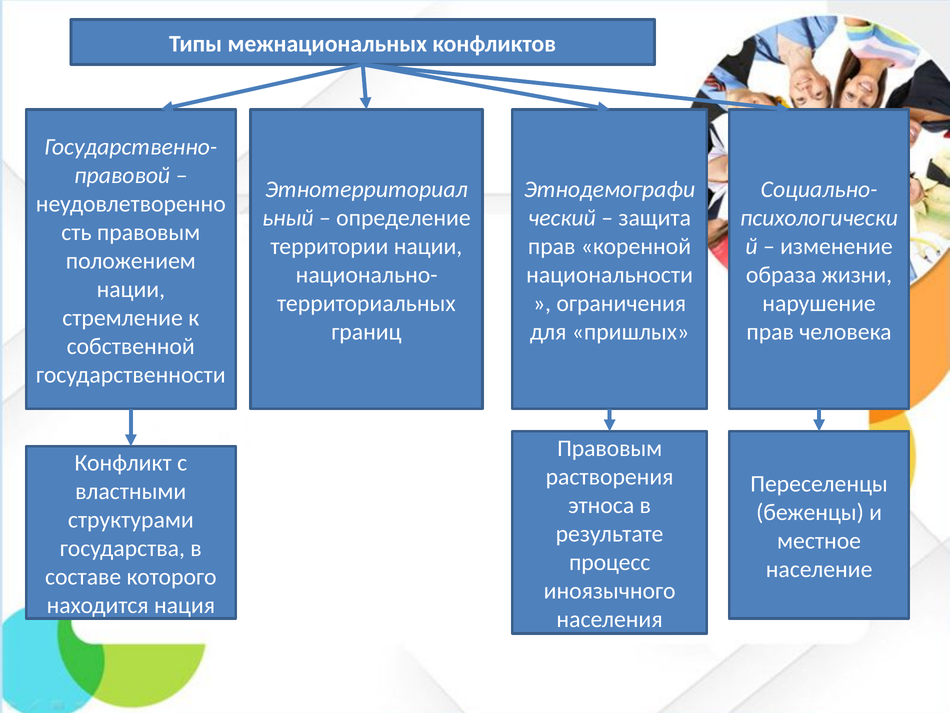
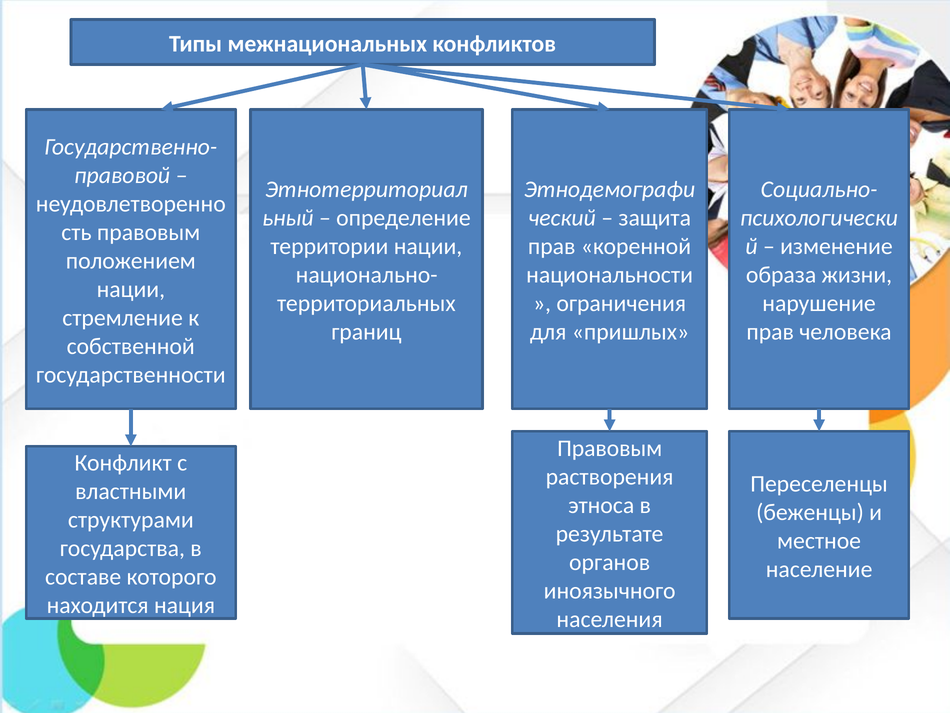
процесс: процесс -> органов (610, 562)
